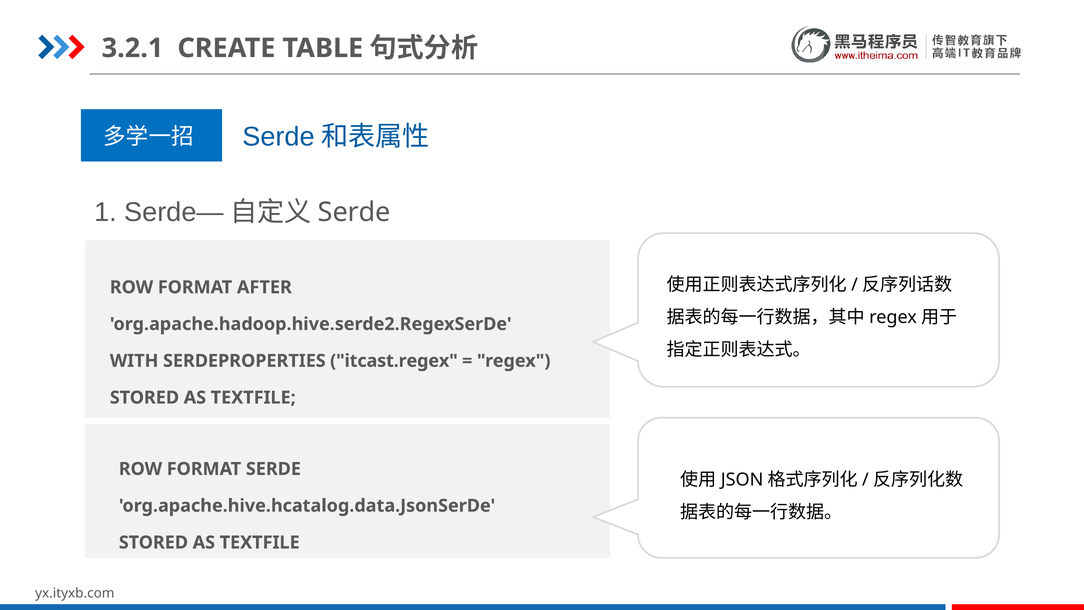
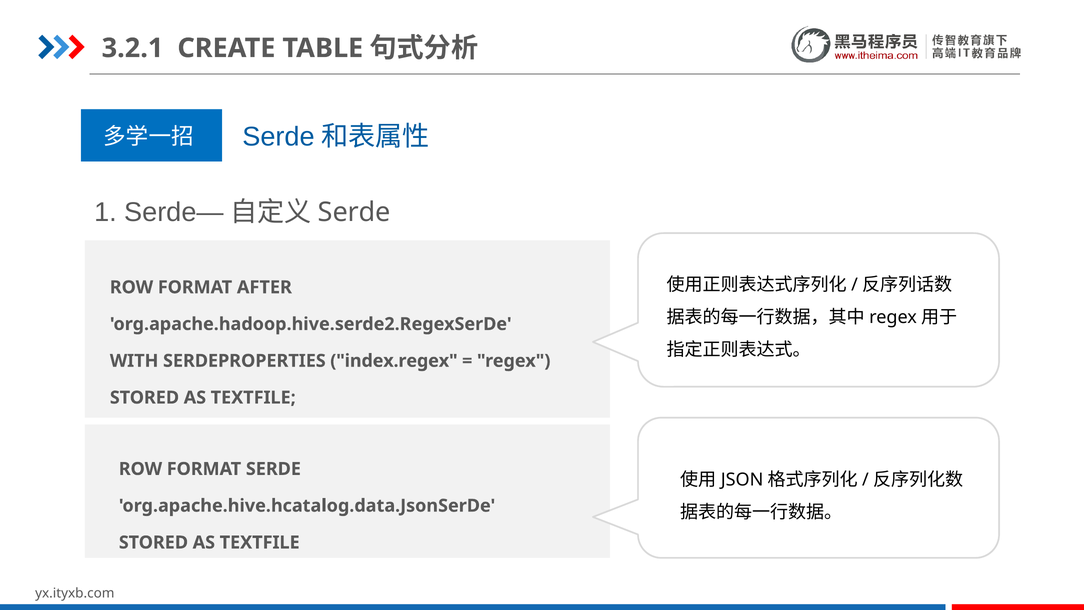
itcast.regex: itcast.regex -> index.regex (394, 361)
